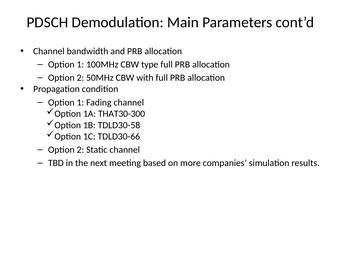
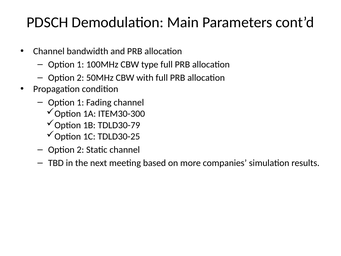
THAT30-300: THAT30-300 -> ITEM30-300 (121, 114)
TDLD30-58: TDLD30-58 -> TDLD30-79 (119, 125)
TDLD30-66: TDLD30-66 -> TDLD30-25 (119, 136)
